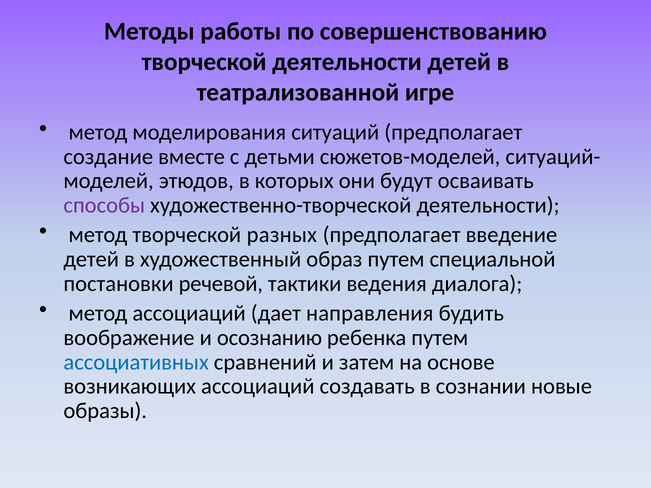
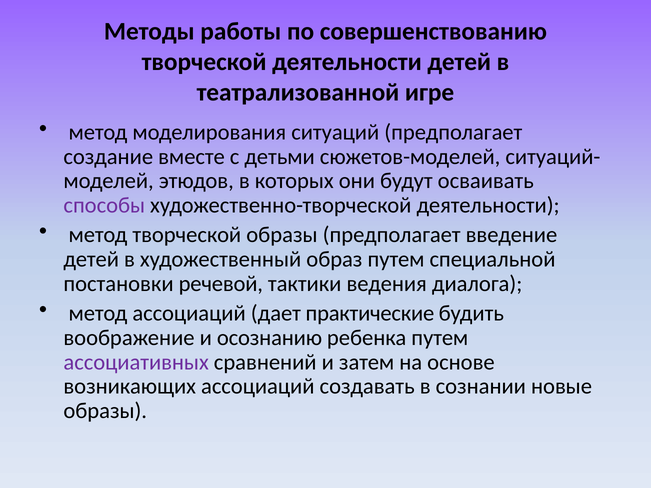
творческой разных: разных -> образы (282, 235)
направления: направления -> практические (370, 314)
ассоциативных colour: blue -> purple (136, 362)
